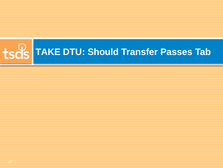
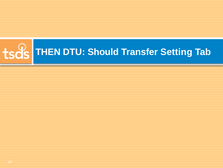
TAKE: TAKE -> THEN (48, 52)
Passes: Passes -> Setting (176, 52)
